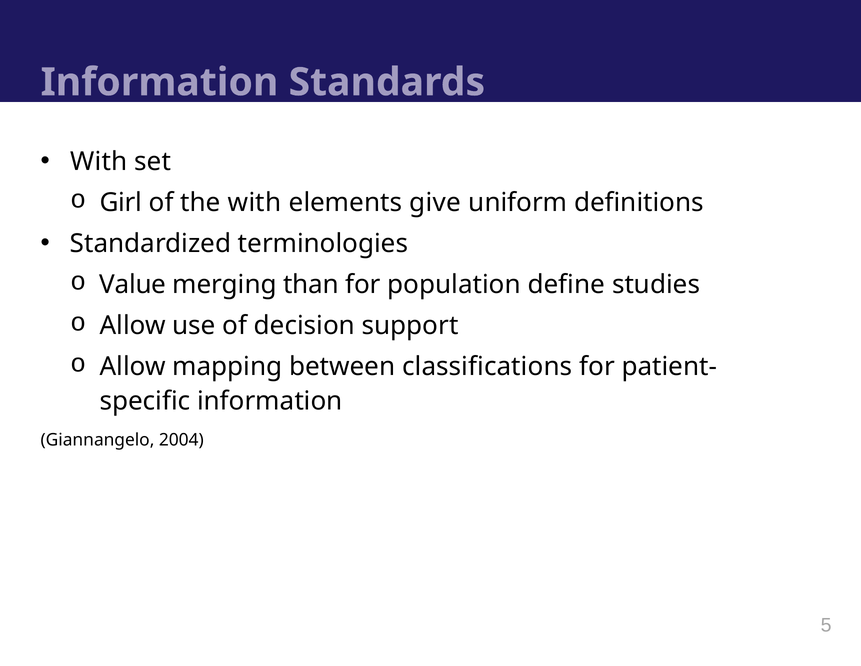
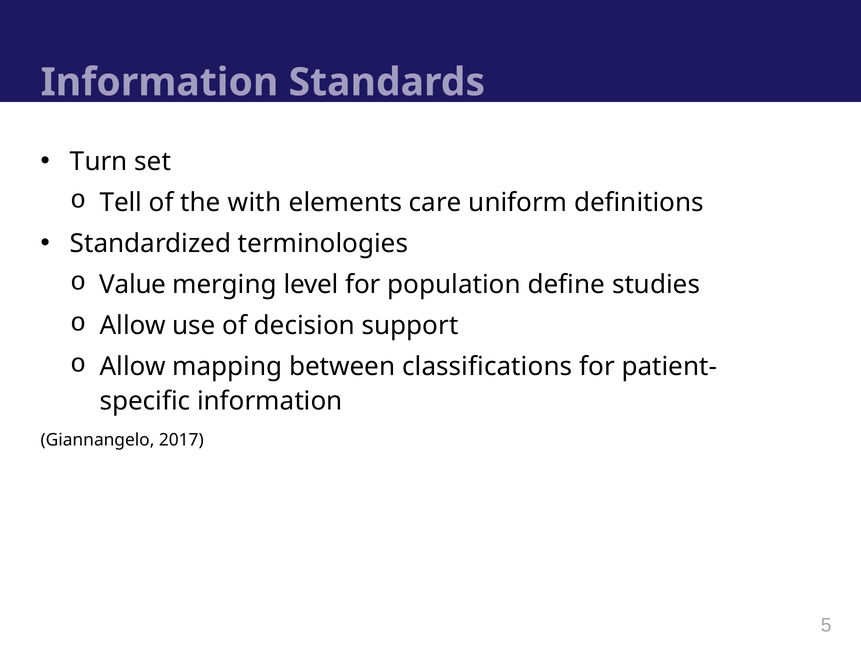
With: With -> Turn (99, 161)
Girl: Girl -> Tell (121, 202)
give: give -> care (435, 202)
than: than -> level (311, 284)
2004: 2004 -> 2017 (181, 439)
